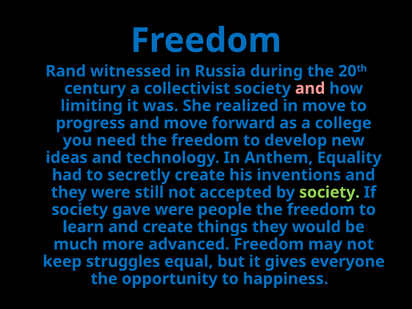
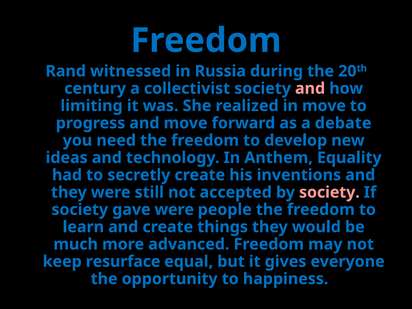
college: college -> debate (343, 123)
society colour: light green -> pink (329, 192)
struggles: struggles -> resurface (123, 262)
